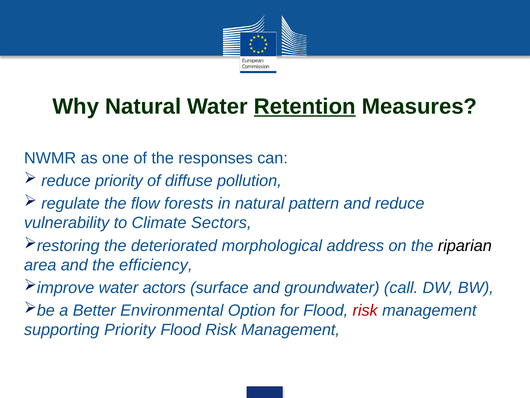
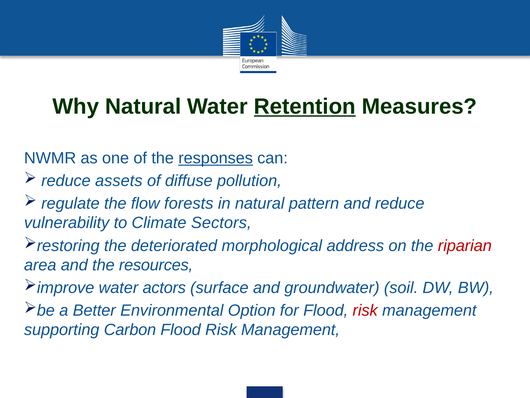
responses underline: none -> present (216, 158)
reduce priority: priority -> assets (119, 181)
riparian colour: black -> red (465, 245)
efficiency: efficiency -> resources (156, 265)
call: call -> soil (401, 287)
supporting Priority: Priority -> Carbon (130, 330)
